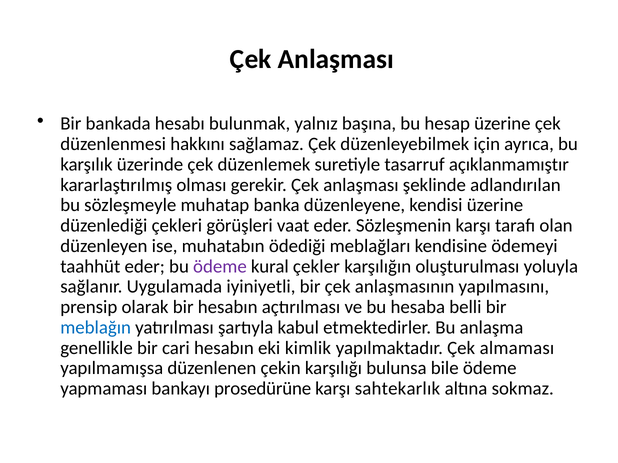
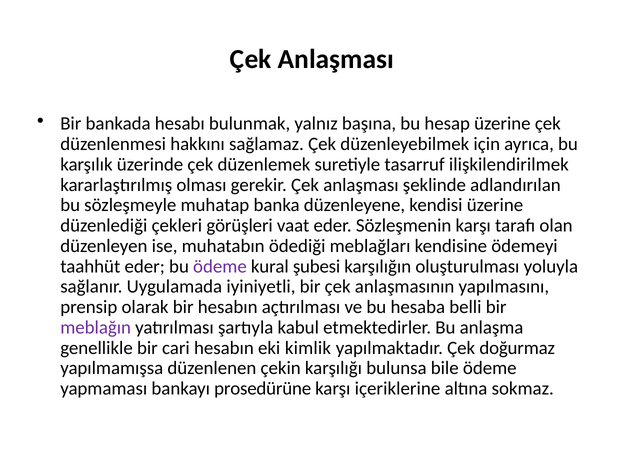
açıklanmamıştır: açıklanmamıştır -> ilişkilendirilmek (509, 165)
çekler: çekler -> şubesi (317, 267)
meblağın colour: blue -> purple (96, 328)
almaması: almaması -> doğurmaz (517, 348)
sahtekarlık: sahtekarlık -> içeriklerine (397, 389)
